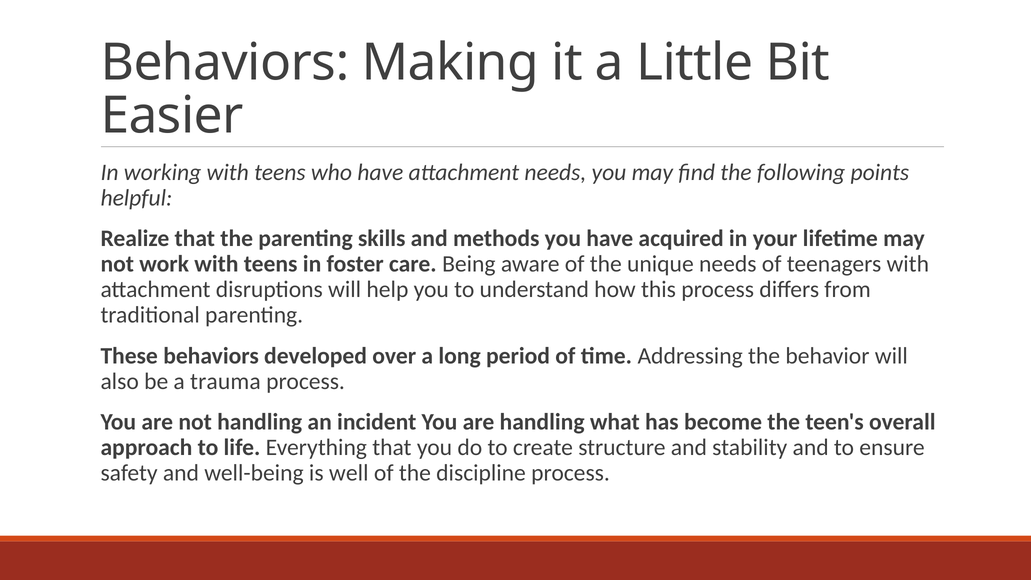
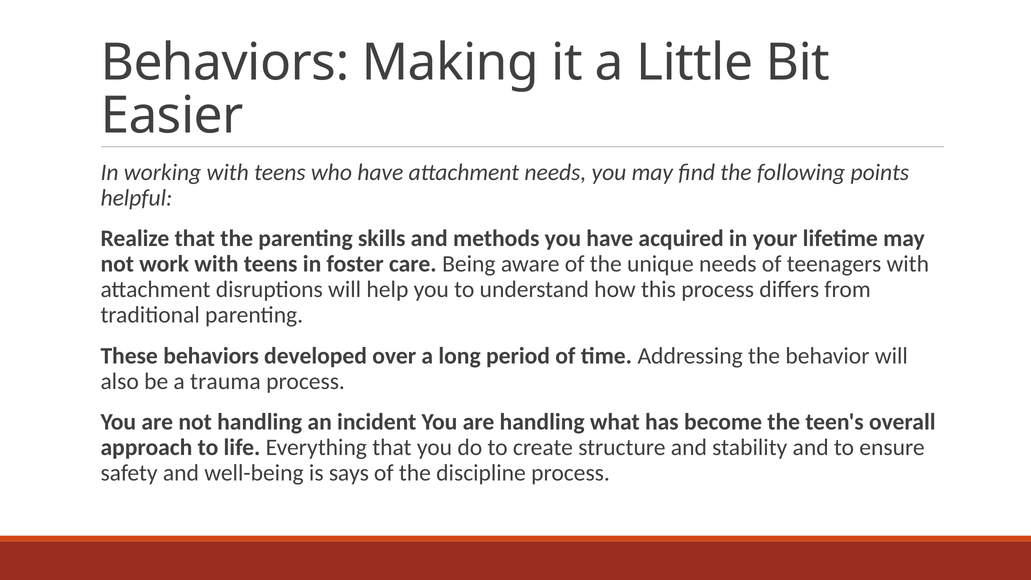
well: well -> says (349, 473)
